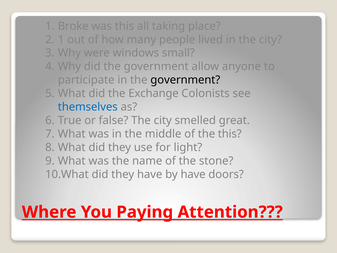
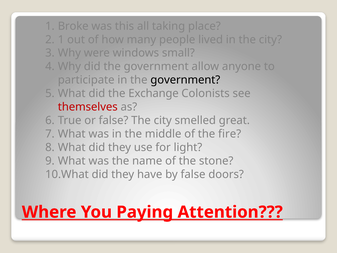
themselves colour: blue -> red (88, 107)
the this: this -> fire (230, 134)
by have: have -> false (193, 174)
